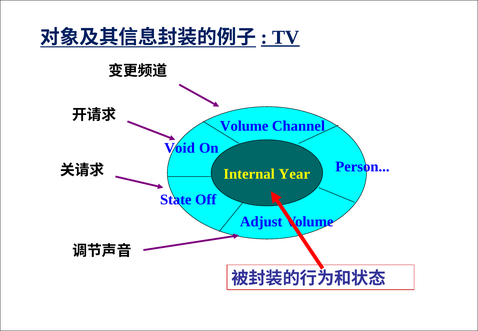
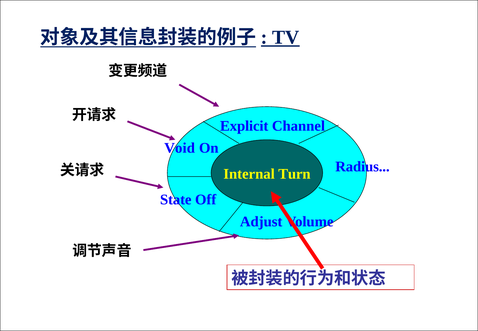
Volume: Volume -> Explicit (244, 126)
Person: Person -> Radius (362, 166)
Year: Year -> Turn (294, 174)
